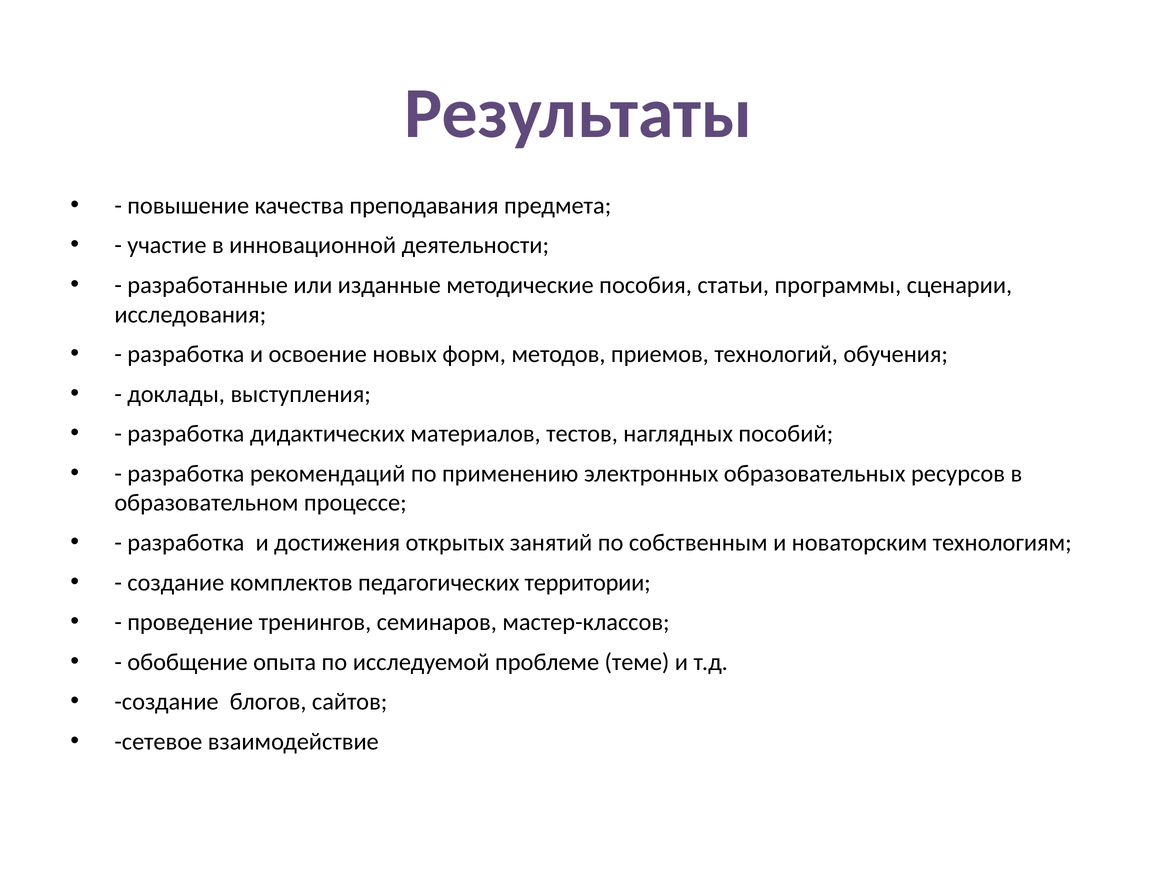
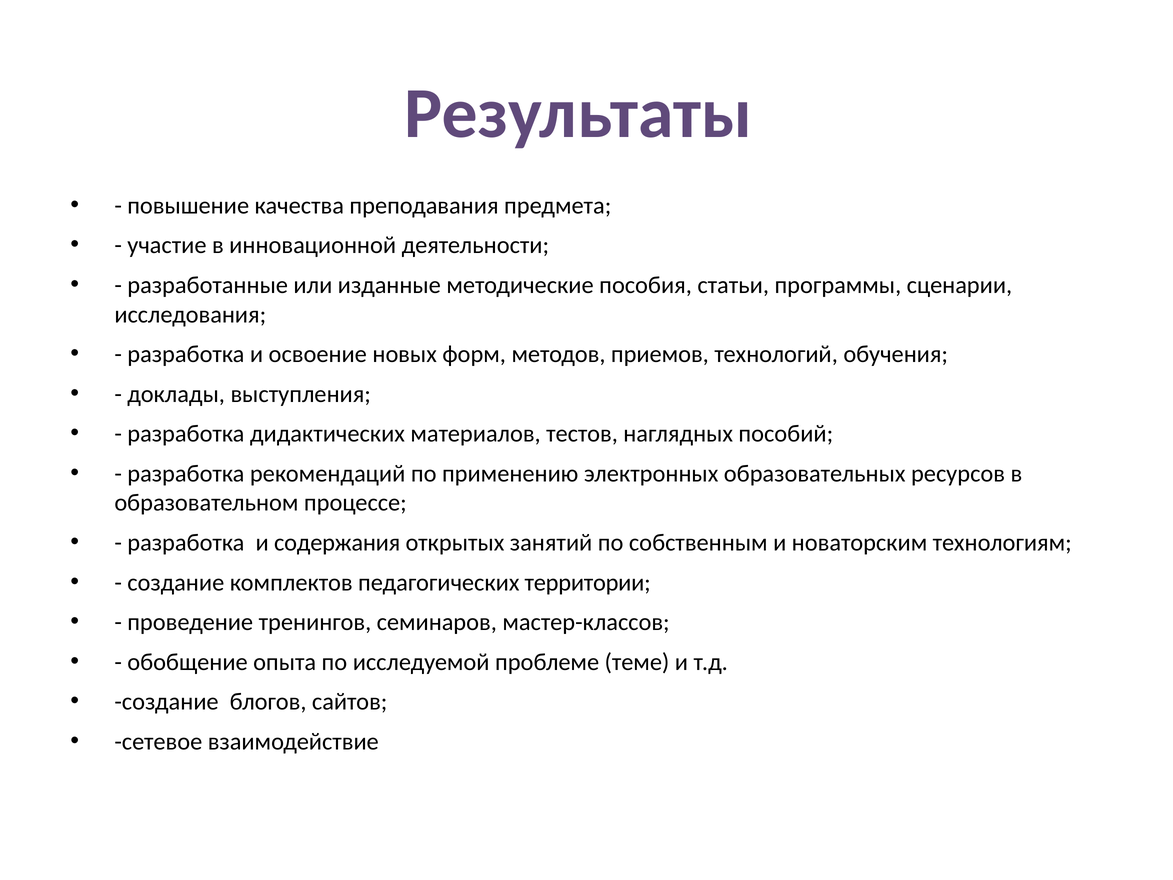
достижения: достижения -> содержания (337, 543)
